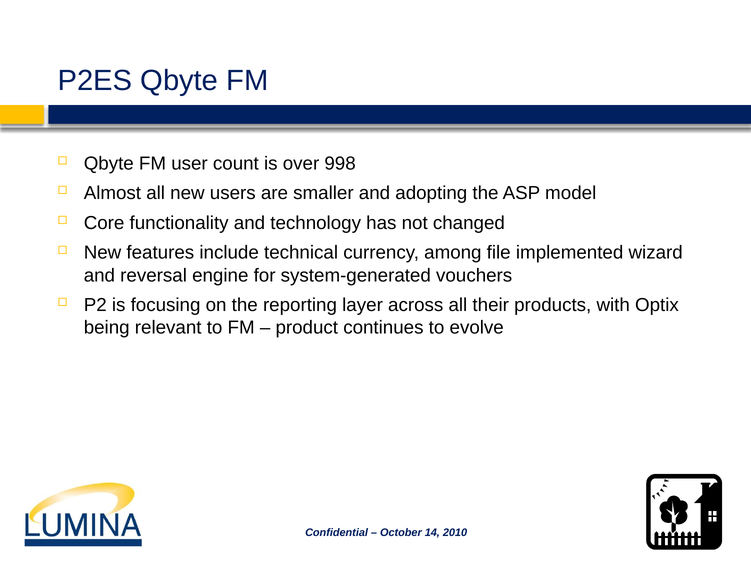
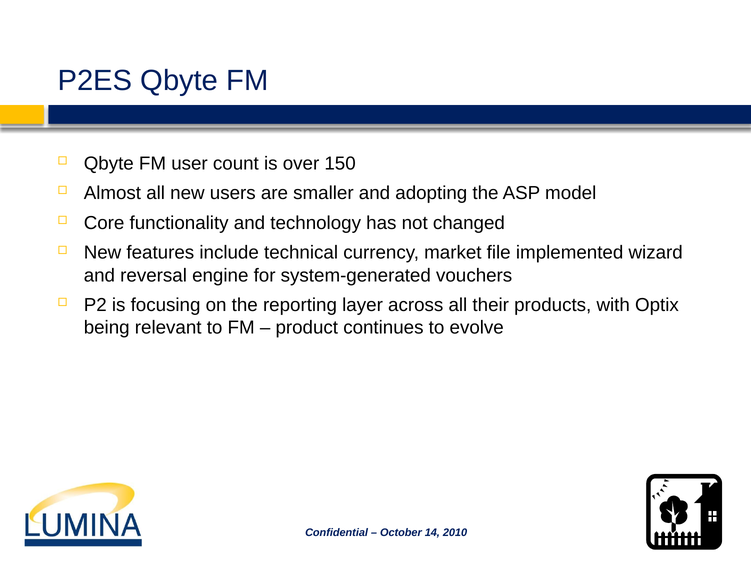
998: 998 -> 150 (340, 163)
among: among -> market (453, 253)
